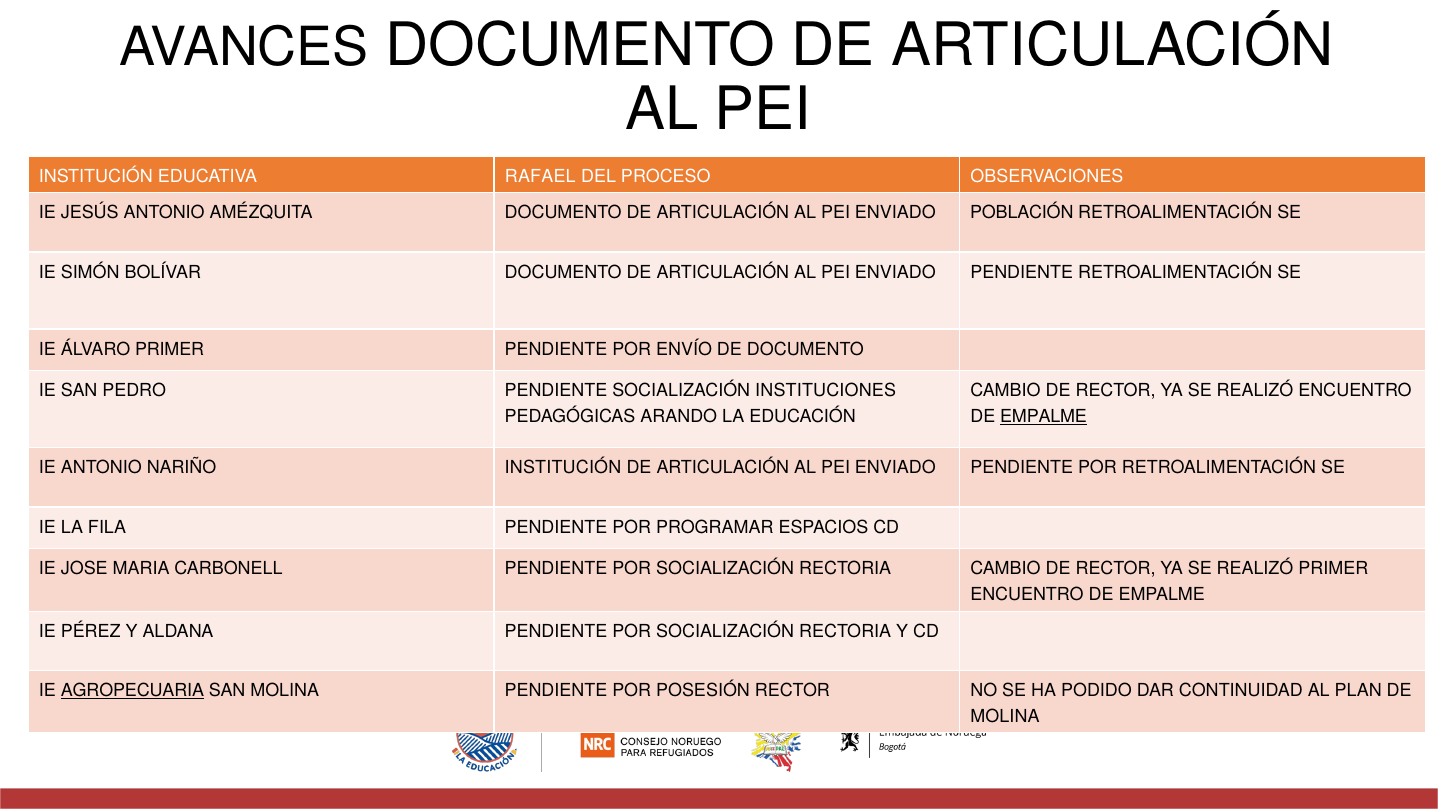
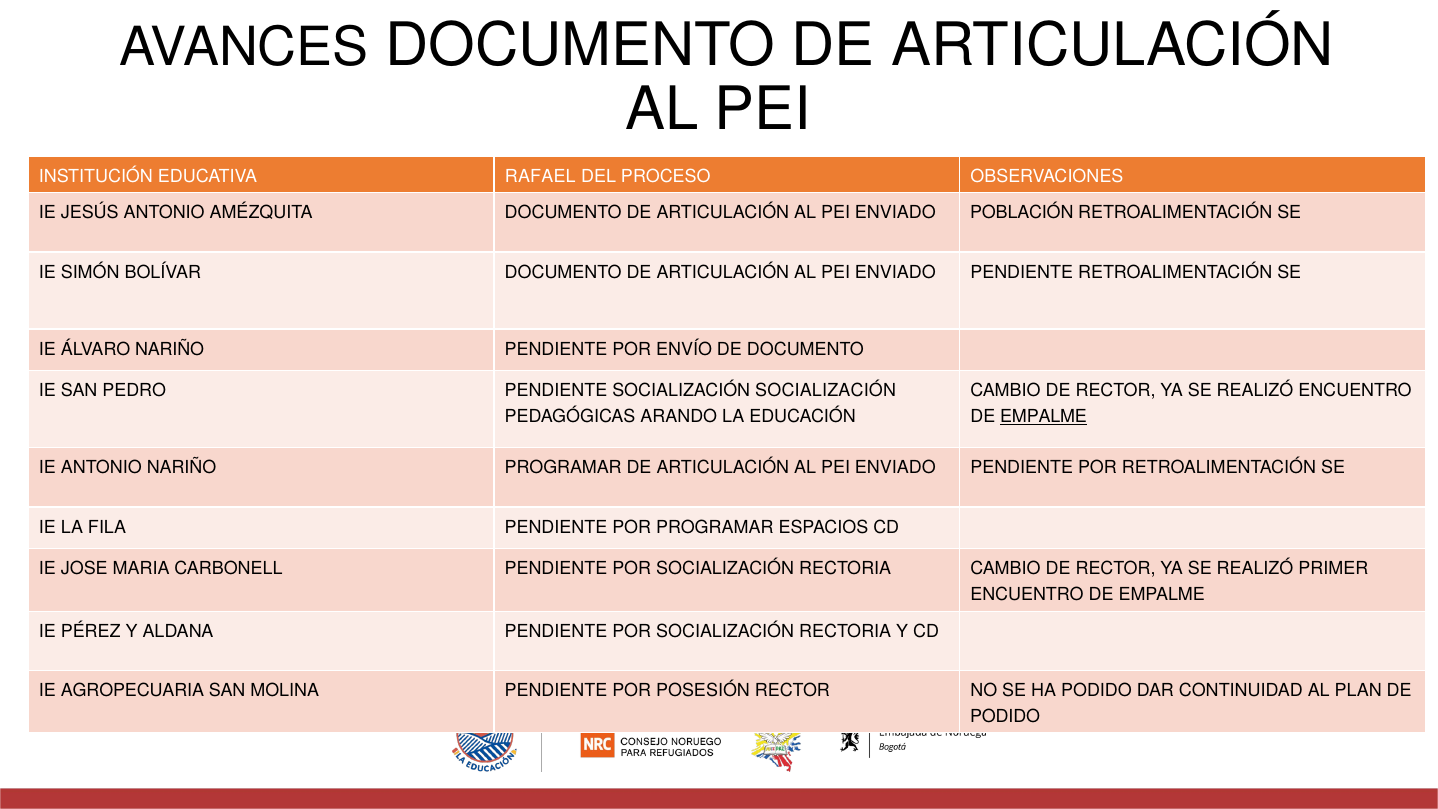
ÁLVARO PRIMER: PRIMER -> NARIÑO (170, 349)
SOCIALIZACIÓN INSTITUCIONES: INSTITUCIONES -> SOCIALIZACIÓN (826, 391)
NARIÑO INSTITUCIÓN: INSTITUCIÓN -> PROGRAMAR (563, 468)
AGROPECUARIA underline: present -> none (132, 691)
MOLINA: MOLINA -> PODIDO (1005, 716)
